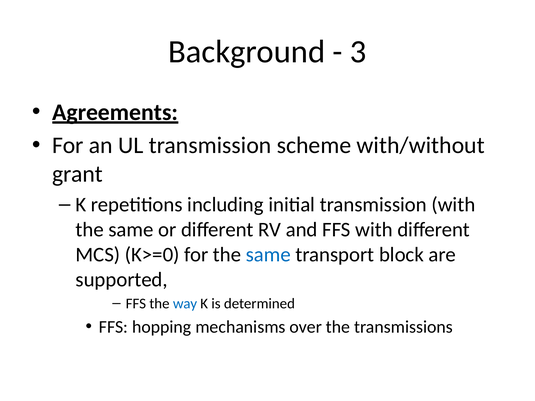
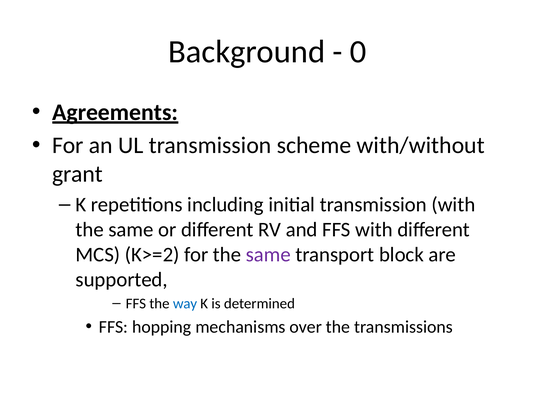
3: 3 -> 0 (358, 52)
K>=0: K>=0 -> K>=2 (152, 255)
same colour: blue -> purple (268, 255)
